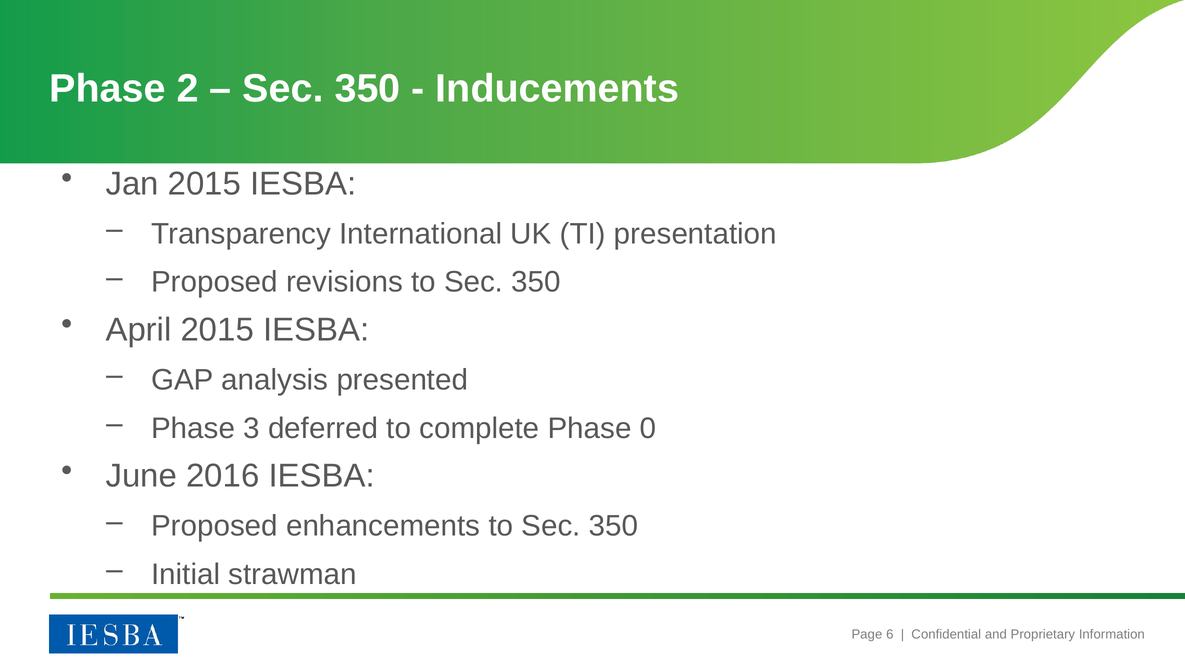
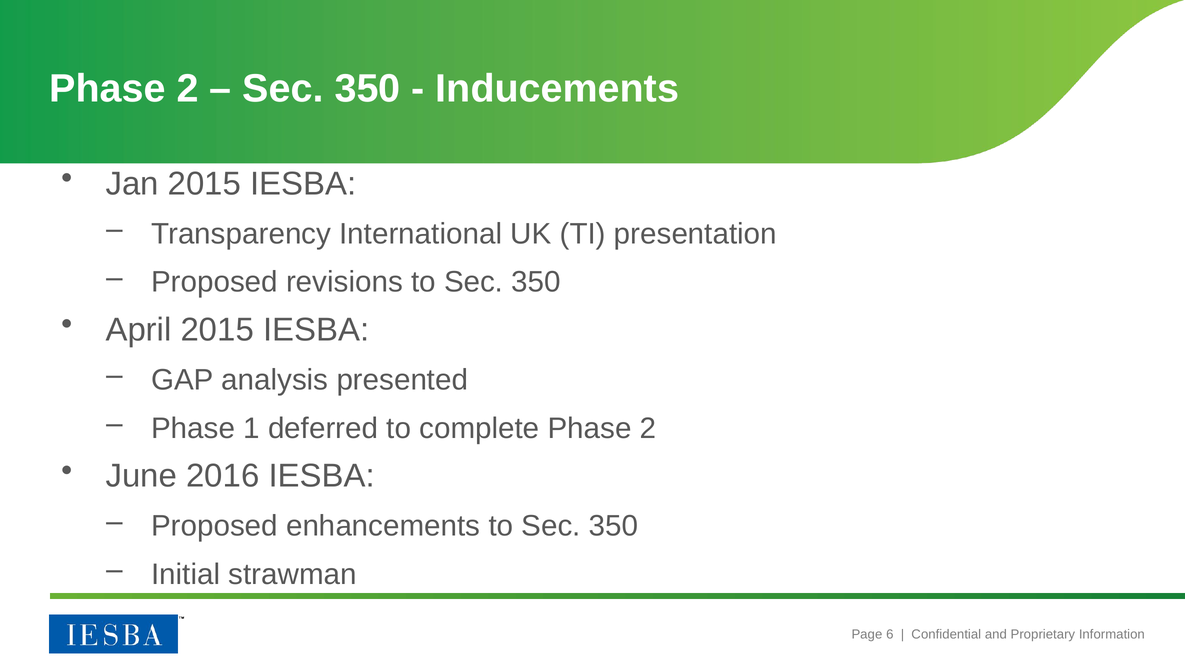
3: 3 -> 1 (251, 428)
complete Phase 0: 0 -> 2 (648, 428)
